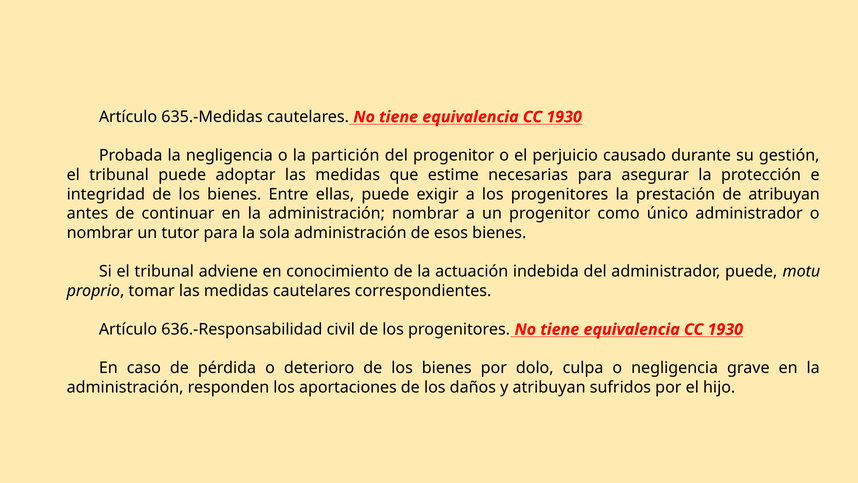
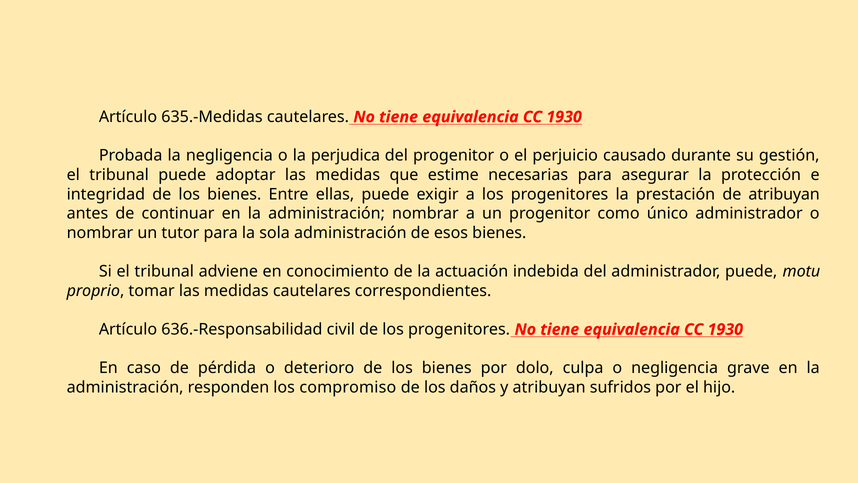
partición: partición -> perjudica (346, 155)
aportaciones: aportaciones -> compromiso (348, 387)
